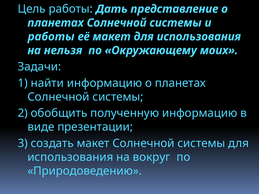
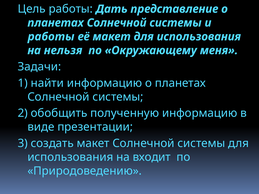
моих: моих -> меня (219, 50)
вокруг: вокруг -> входит (152, 157)
